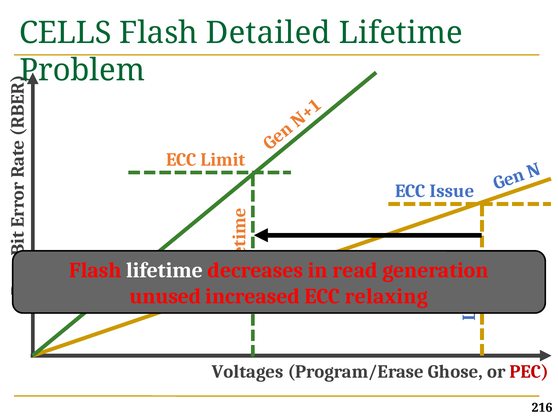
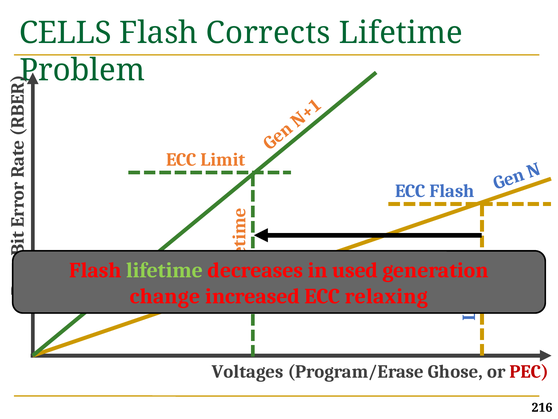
Detailed: Detailed -> Corrects (268, 33)
ECC Issue: Issue -> Flash (452, 191)
lifetime colour: white -> light green (165, 270)
read: read -> used (355, 270)
unused: unused -> change (165, 296)
